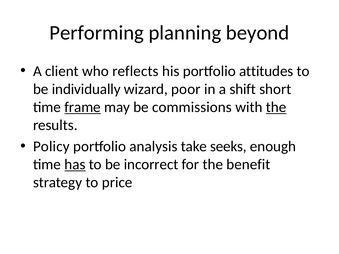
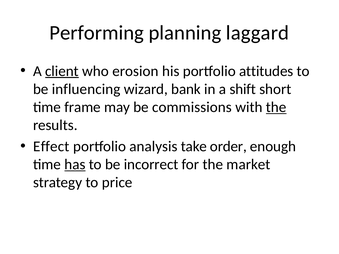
beyond: beyond -> laggard (257, 33)
client underline: none -> present (62, 71)
reflects: reflects -> erosion (135, 71)
individually: individually -> influencing (86, 89)
poor: poor -> bank (186, 89)
frame underline: present -> none (83, 107)
Policy: Policy -> Effect (51, 146)
seeks: seeks -> order (228, 146)
benefit: benefit -> market (248, 165)
